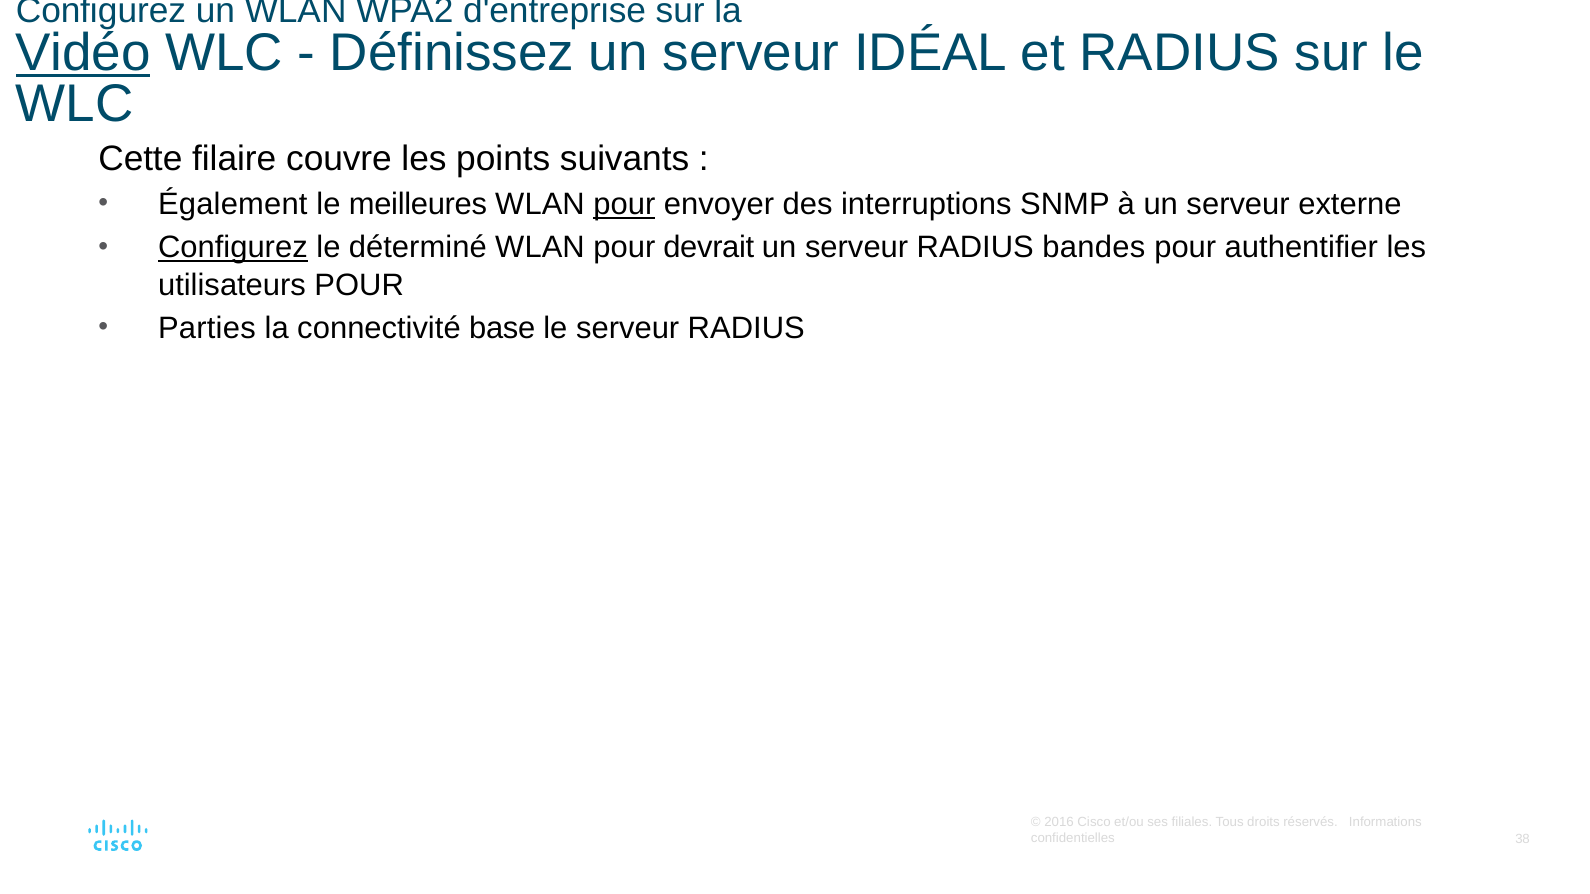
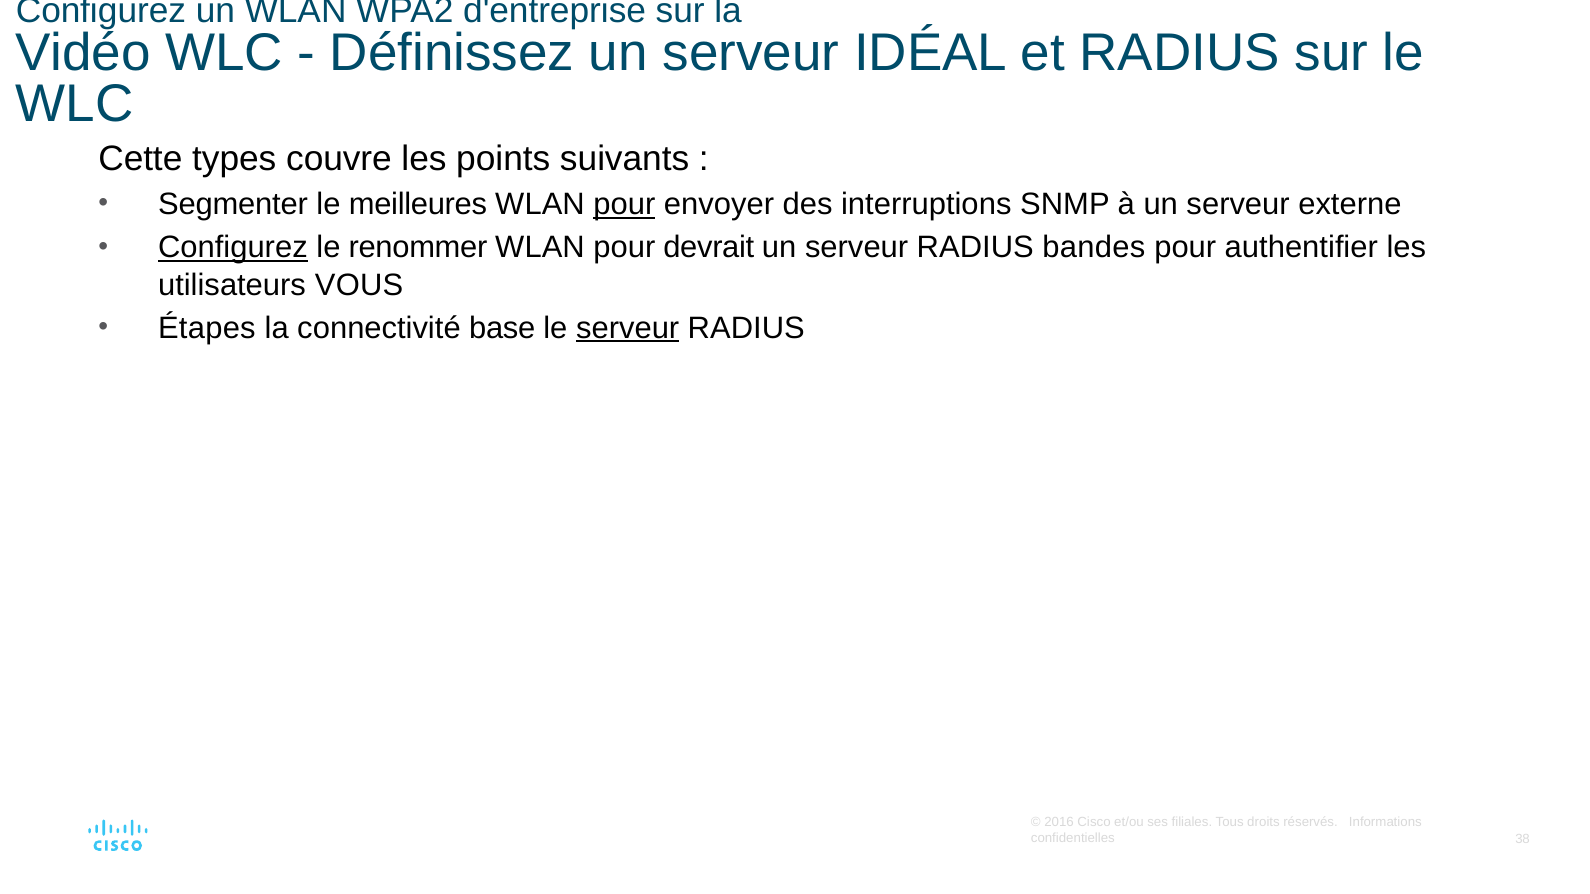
Vidéo underline: present -> none (83, 53)
filaire: filaire -> types (234, 159)
Également: Également -> Segmenter (233, 205)
déterminé: déterminé -> renommer (418, 248)
utilisateurs POUR: POUR -> VOUS (359, 285)
Parties: Parties -> Étapes (207, 328)
serveur underline: none -> present (628, 328)
